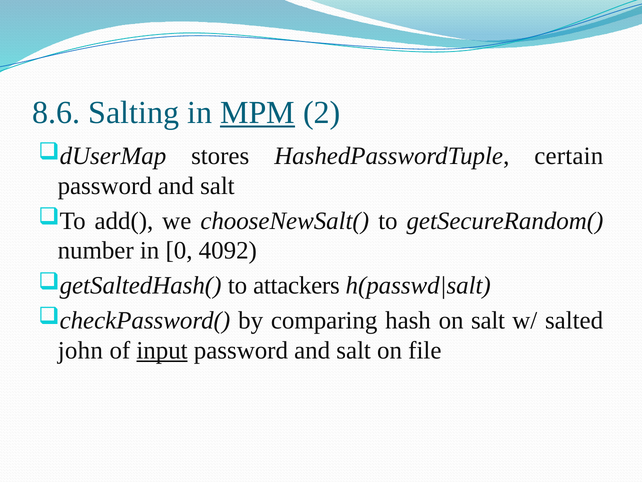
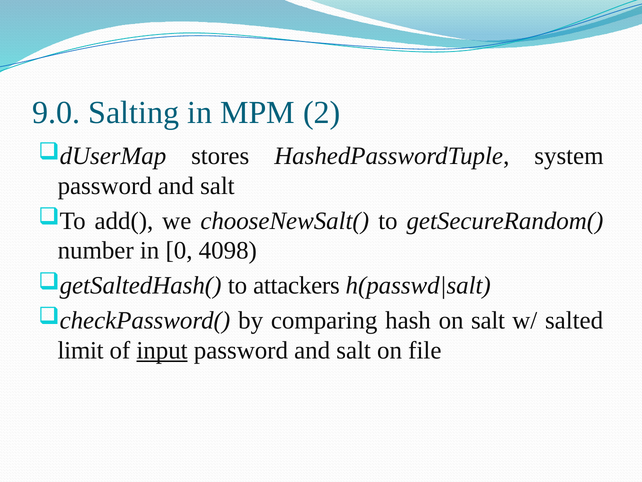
8.6: 8.6 -> 9.0 (56, 113)
MPM underline: present -> none (258, 113)
certain: certain -> system (569, 156)
4092: 4092 -> 4098 (228, 250)
john: john -> limit (81, 350)
